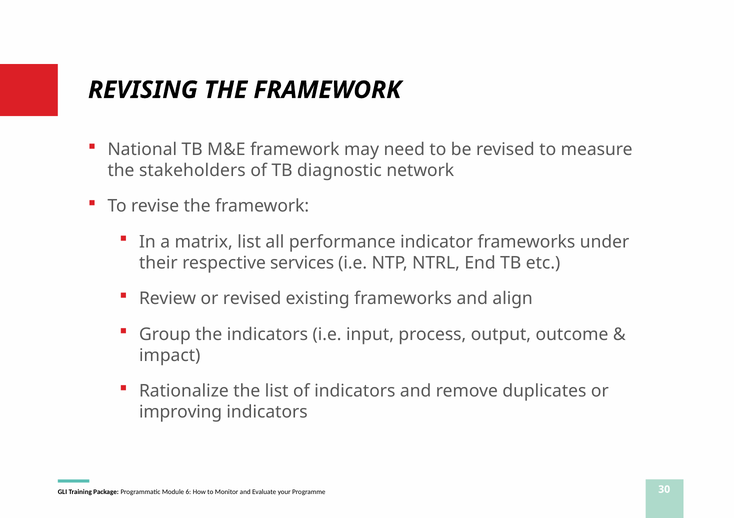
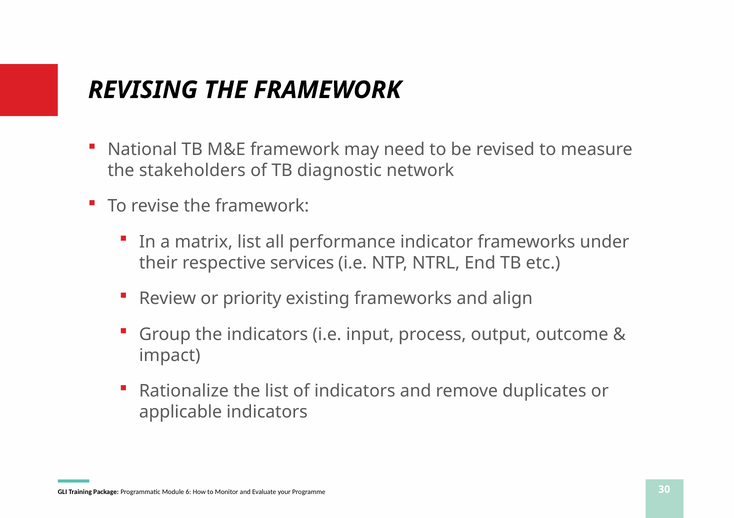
or revised: revised -> priority (252, 299)
improving: improving -> applicable (181, 412)
